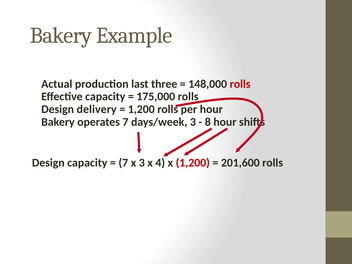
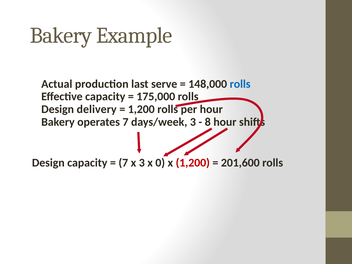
three: three -> serve (164, 84)
rolls colour: red -> blue (240, 84)
4: 4 -> 0 (160, 163)
